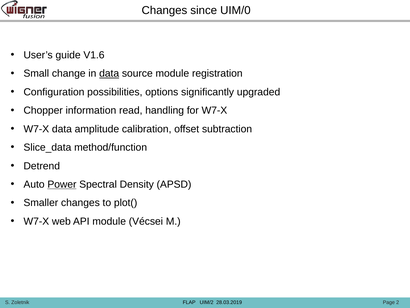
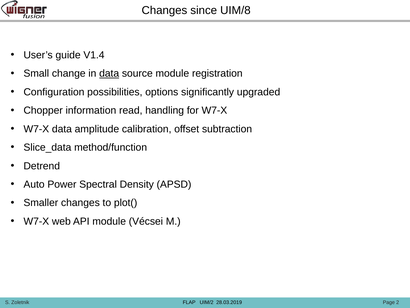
UIM/0: UIM/0 -> UIM/8 (235, 10)
V1.6: V1.6 -> V1.4 (94, 55)
Power underline: present -> none (62, 184)
